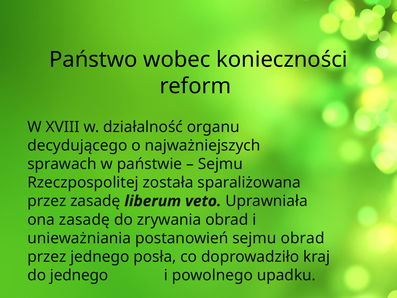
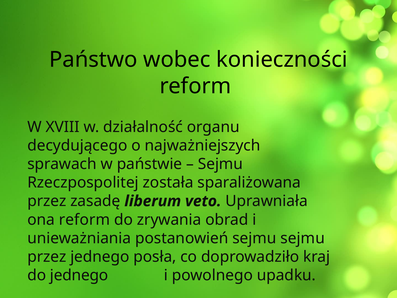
ona zasadę: zasadę -> reform (84, 220)
sejmu obrad: obrad -> sejmu (303, 238)
